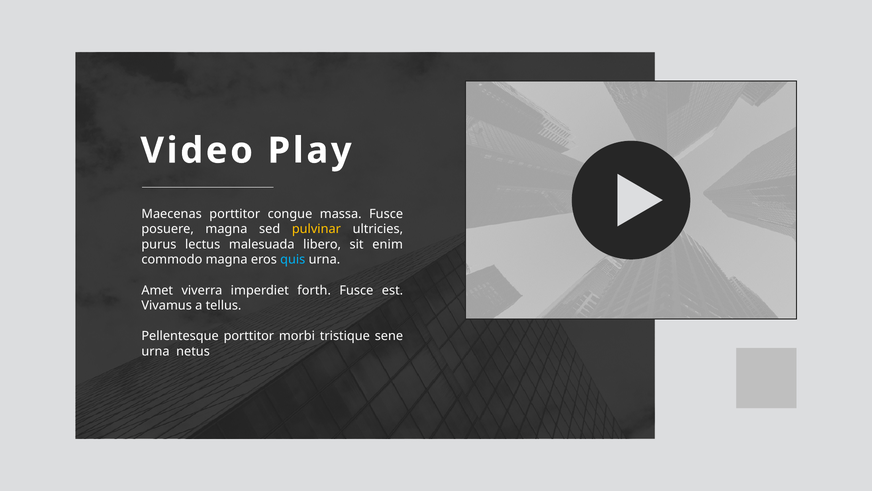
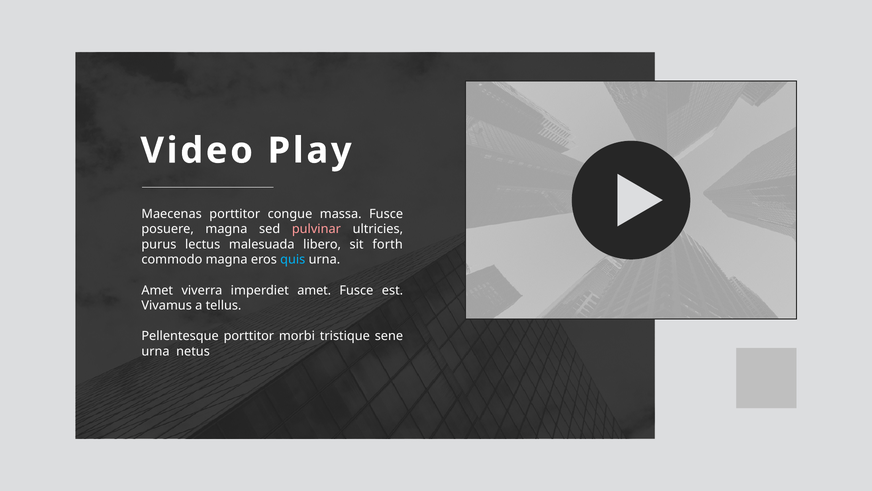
pulvinar colour: yellow -> pink (316, 229)
enim: enim -> forth (388, 244)
imperdiet forth: forth -> amet (314, 290)
